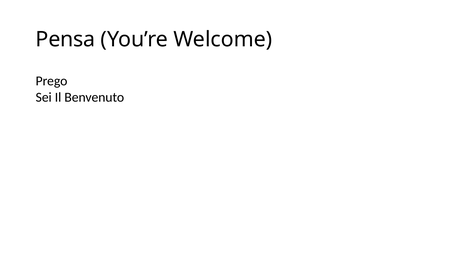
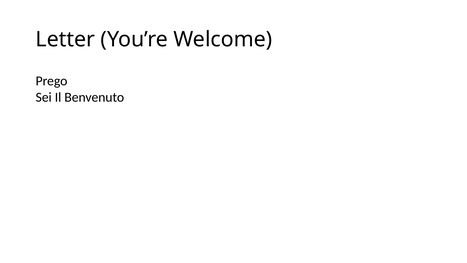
Pensa: Pensa -> Letter (65, 39)
